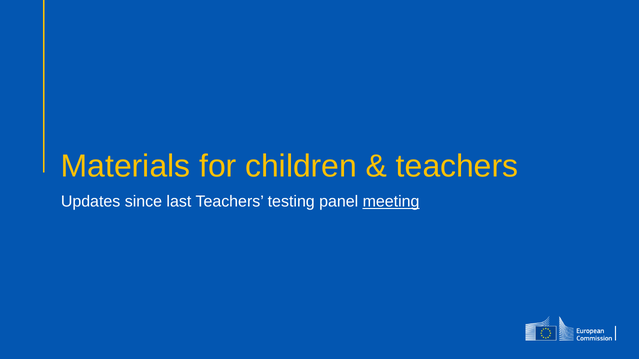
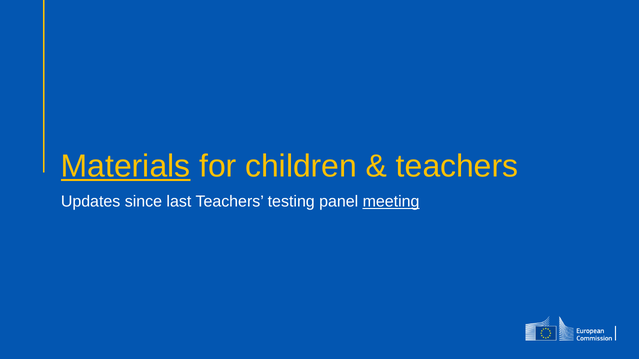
Materials underline: none -> present (126, 166)
